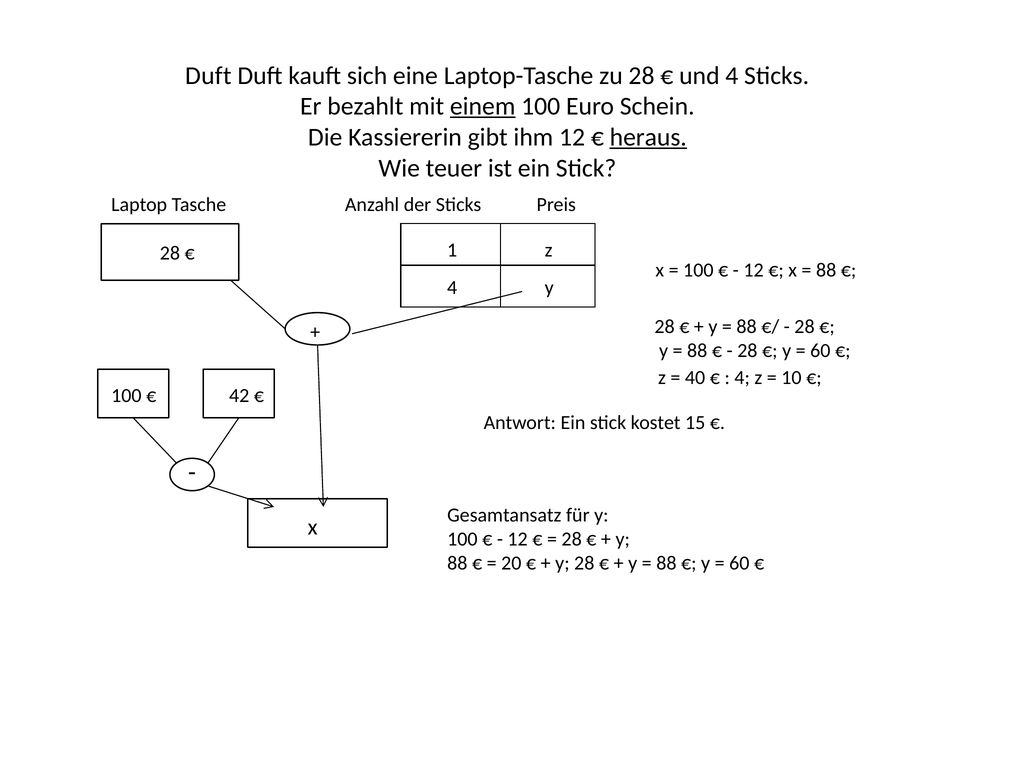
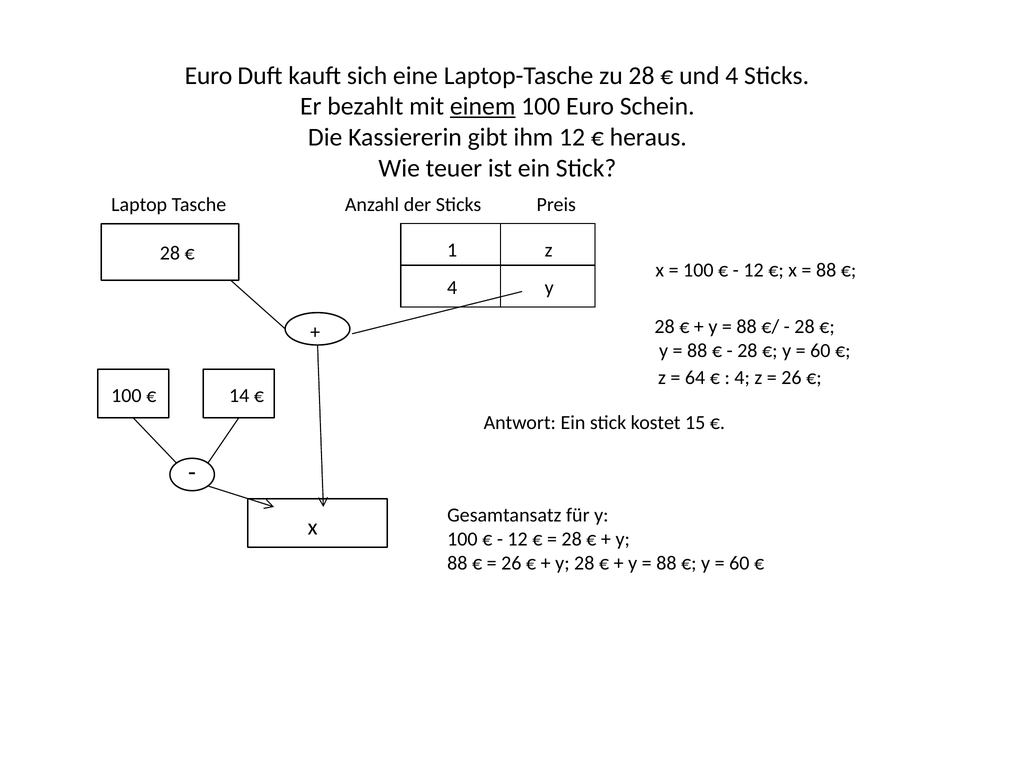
Duft: Duft -> Euro (209, 76)
heraus underline: present -> none (648, 137)
40: 40 -> 64 (695, 377)
10: 10 -> 26 (791, 377)
42: 42 -> 14 (239, 396)
20: 20 -> 26 (511, 563)
